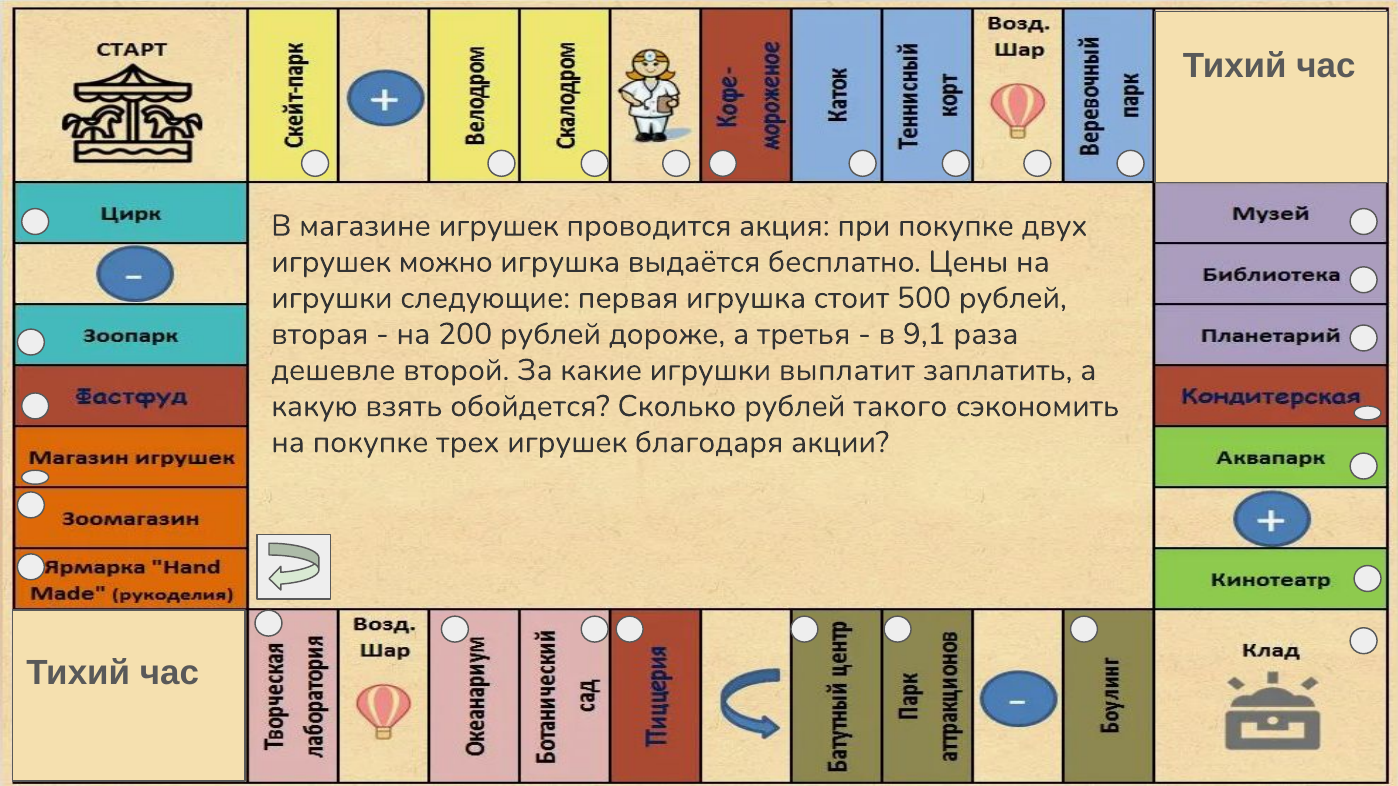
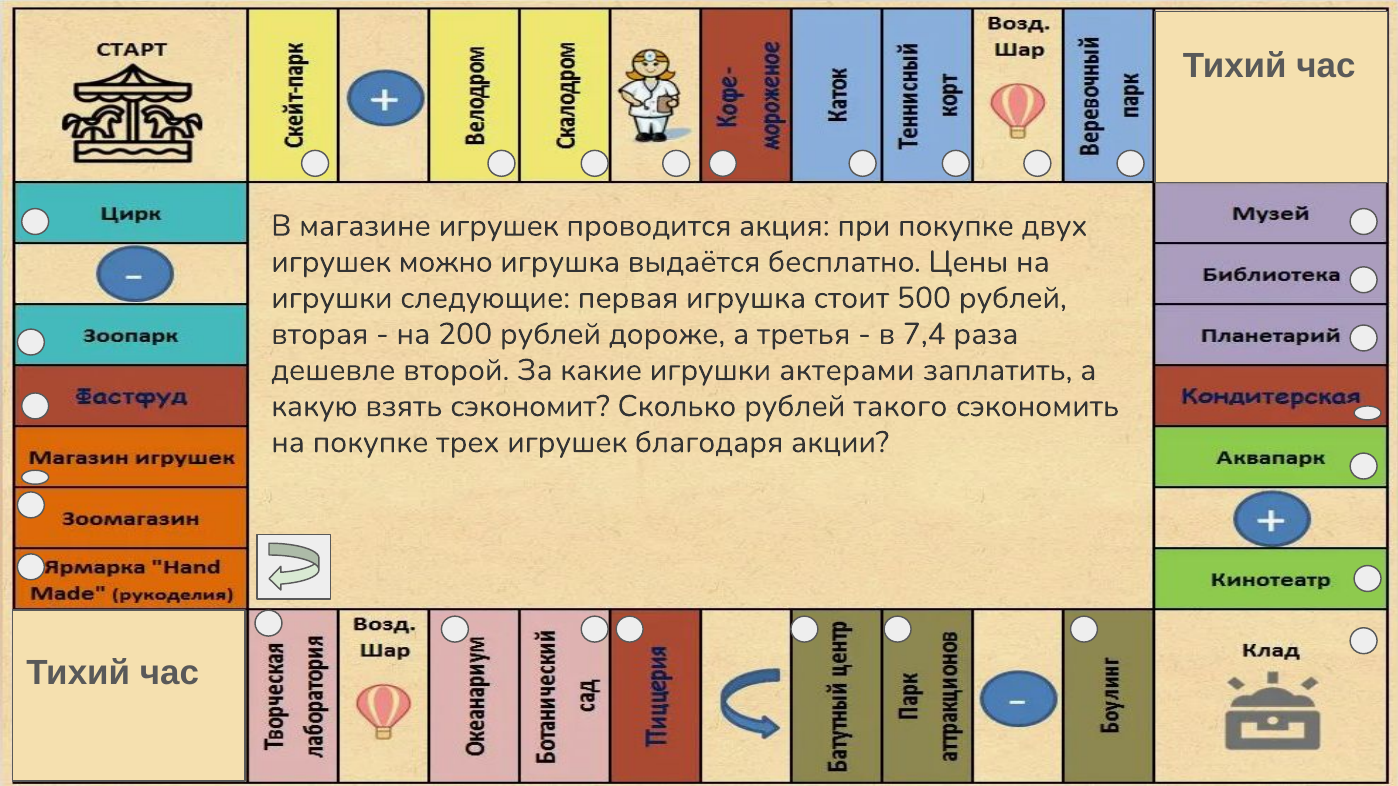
9,1: 9,1 -> 7,4 (924, 334)
выплатит: выплатит -> актерами (847, 370)
обойдется: обойдется -> сэкономит (530, 406)
